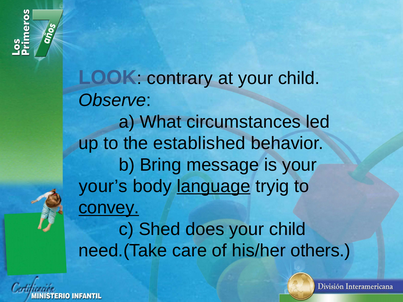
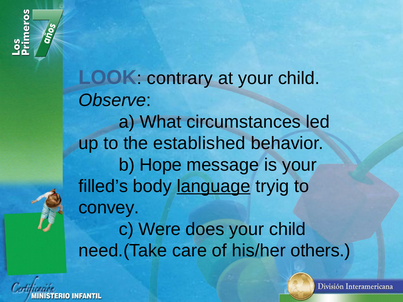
Bring: Bring -> Hope (161, 165)
your’s: your’s -> filled’s (103, 186)
convey underline: present -> none (109, 208)
Shed: Shed -> Were (160, 229)
